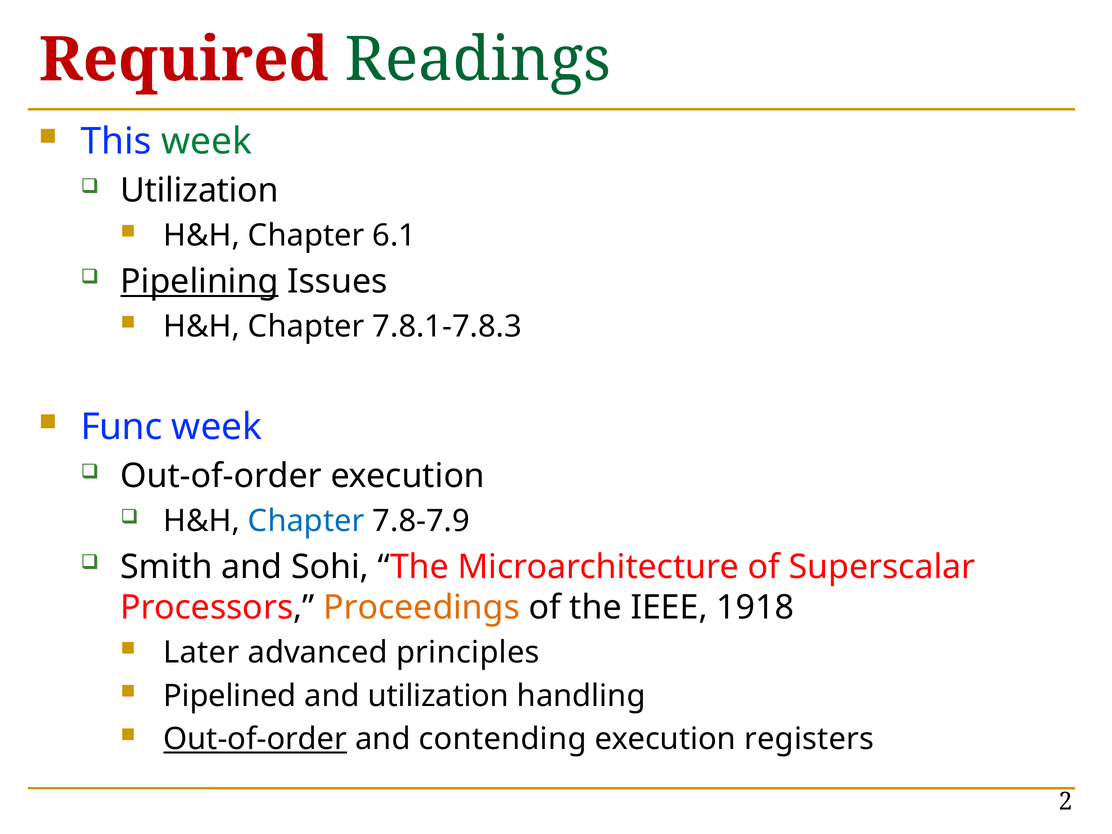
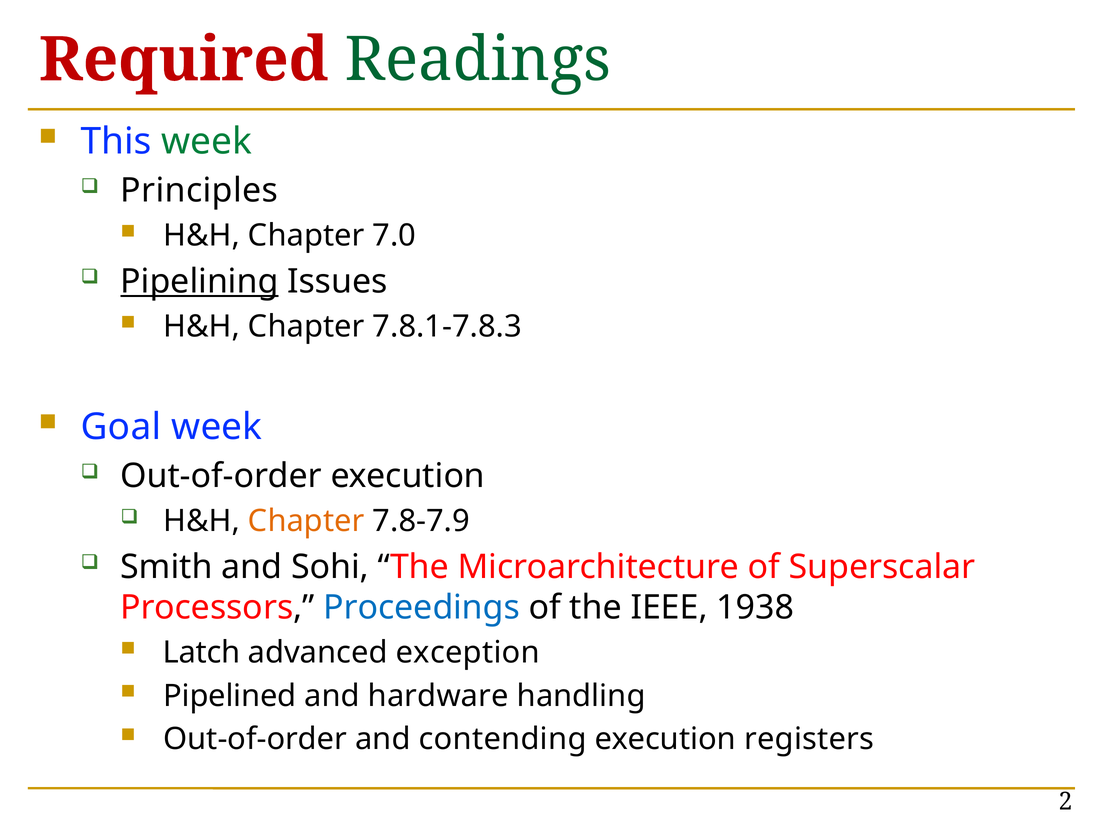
Utilization: Utilization -> Principles (199, 191)
6.1: 6.1 -> 7.0 (394, 236)
Func: Func -> Goal (121, 427)
Chapter colour: blue -> orange (306, 521)
Proceedings colour: orange -> blue (422, 608)
1918: 1918 -> 1938 (755, 608)
Later: Later -> Latch (202, 653)
principles: principles -> exception (468, 653)
and utilization: utilization -> hardware (438, 696)
Out-of-order underline: present -> none (255, 739)
